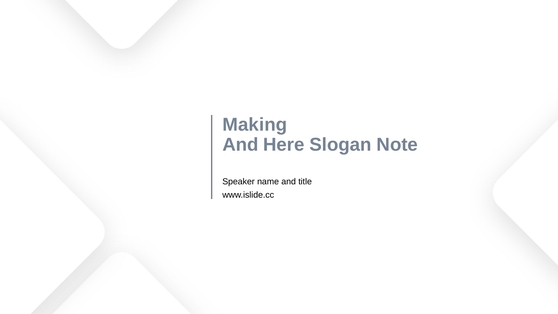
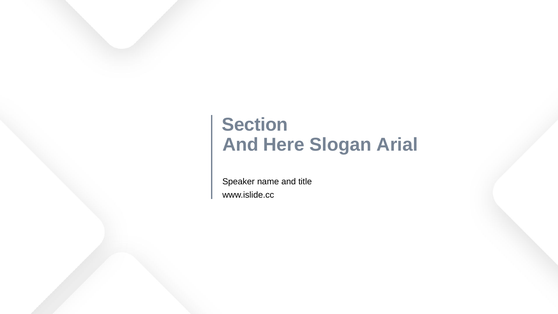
Making: Making -> Section (255, 125)
Note: Note -> Arial (397, 145)
